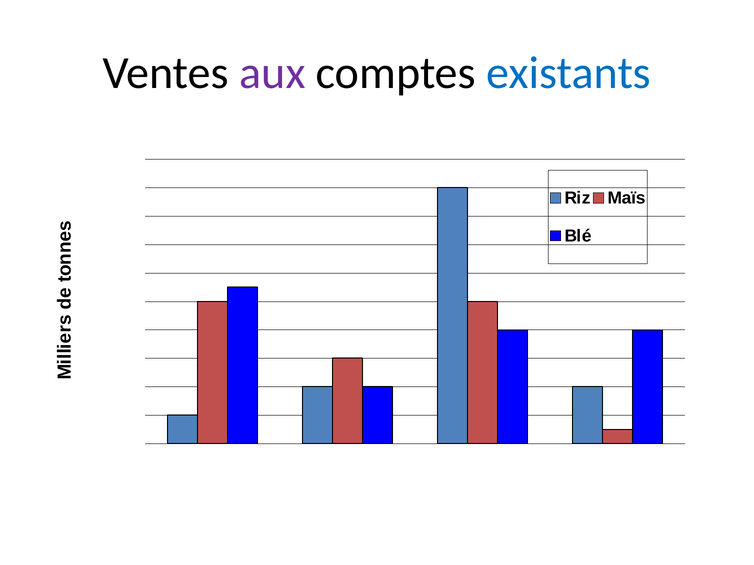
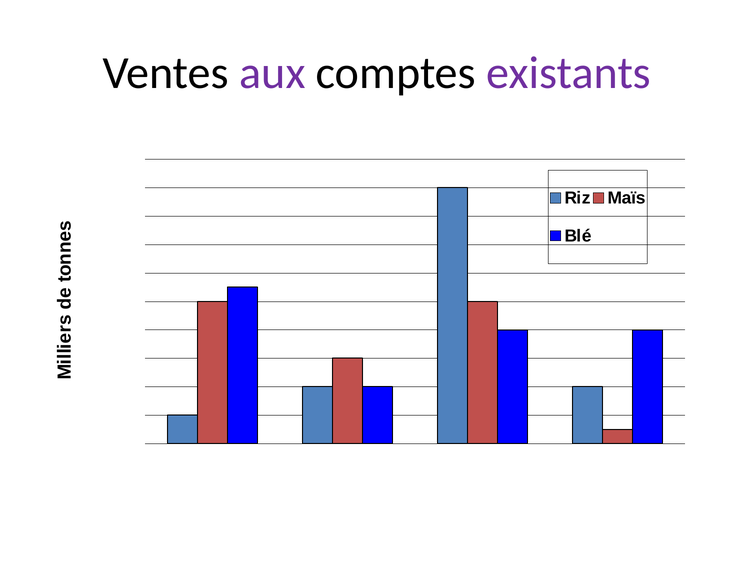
existants colour: blue -> purple (569, 73)
